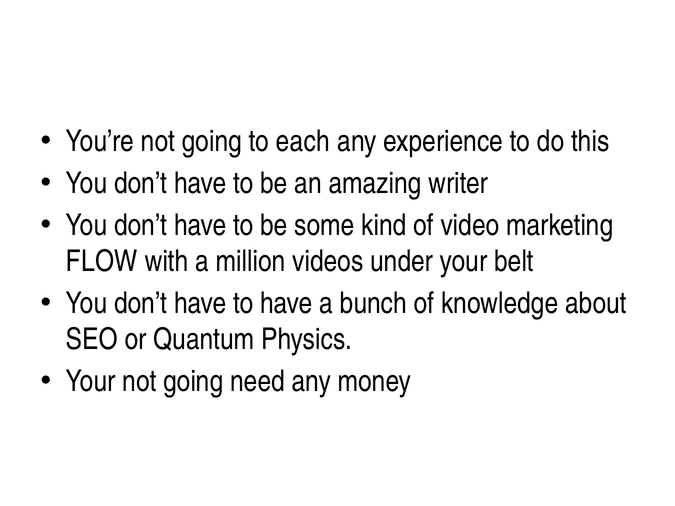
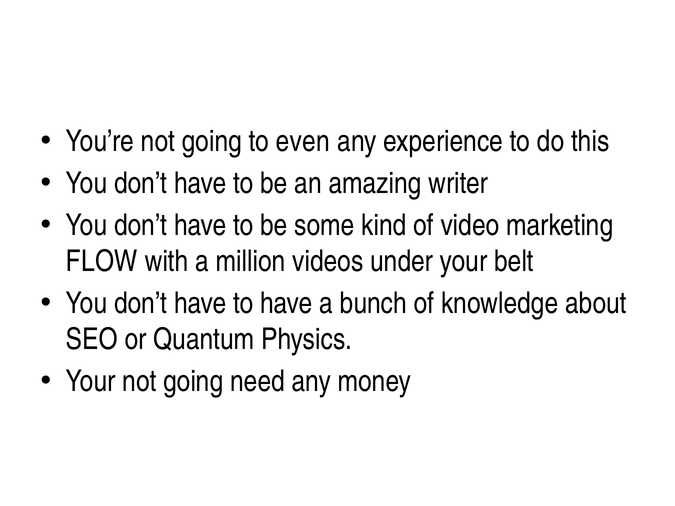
each: each -> even (303, 142)
